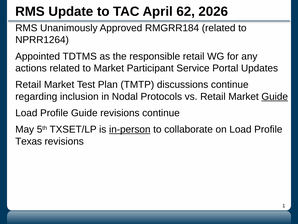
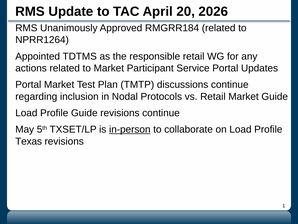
62: 62 -> 20 (186, 11)
Retail: Retail -> Portal (28, 85)
Guide underline: present -> none (275, 96)
